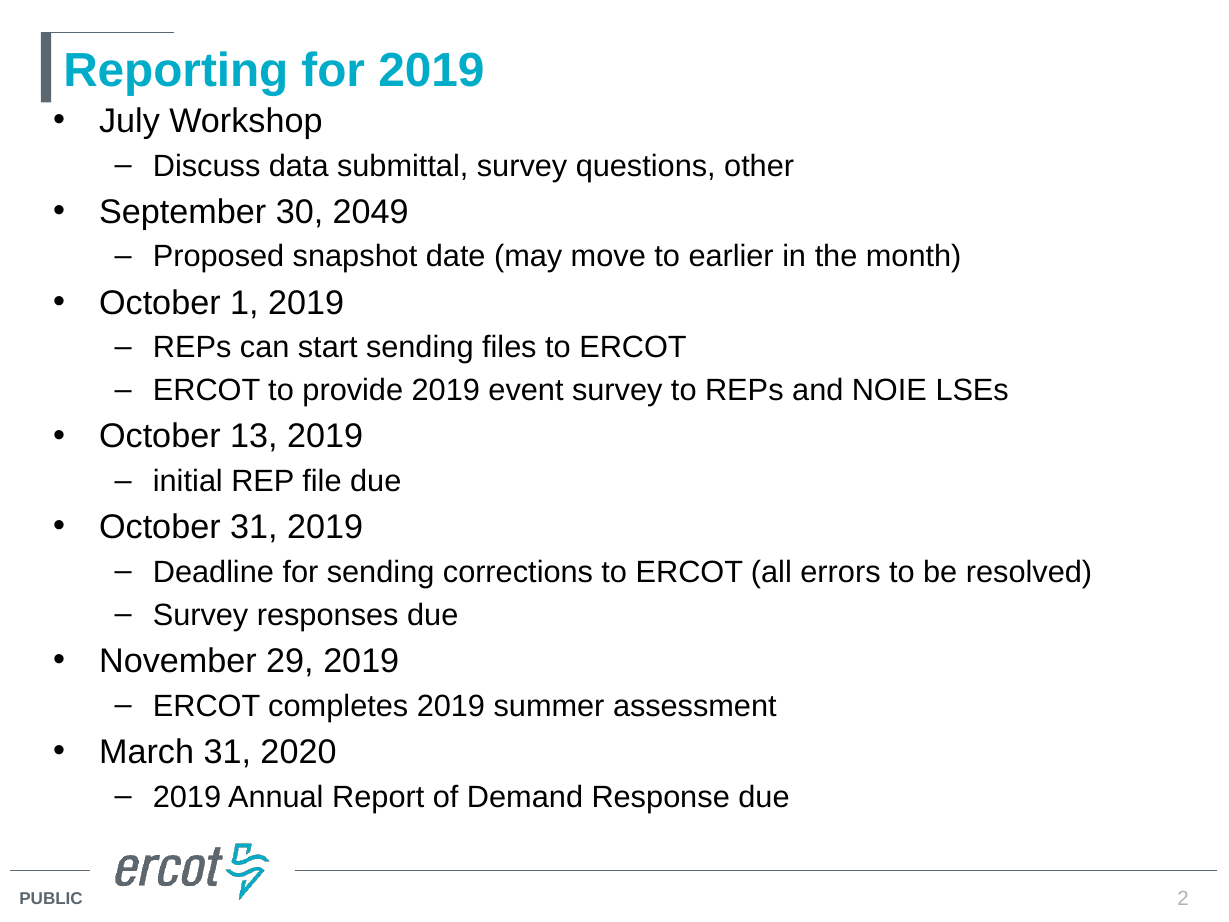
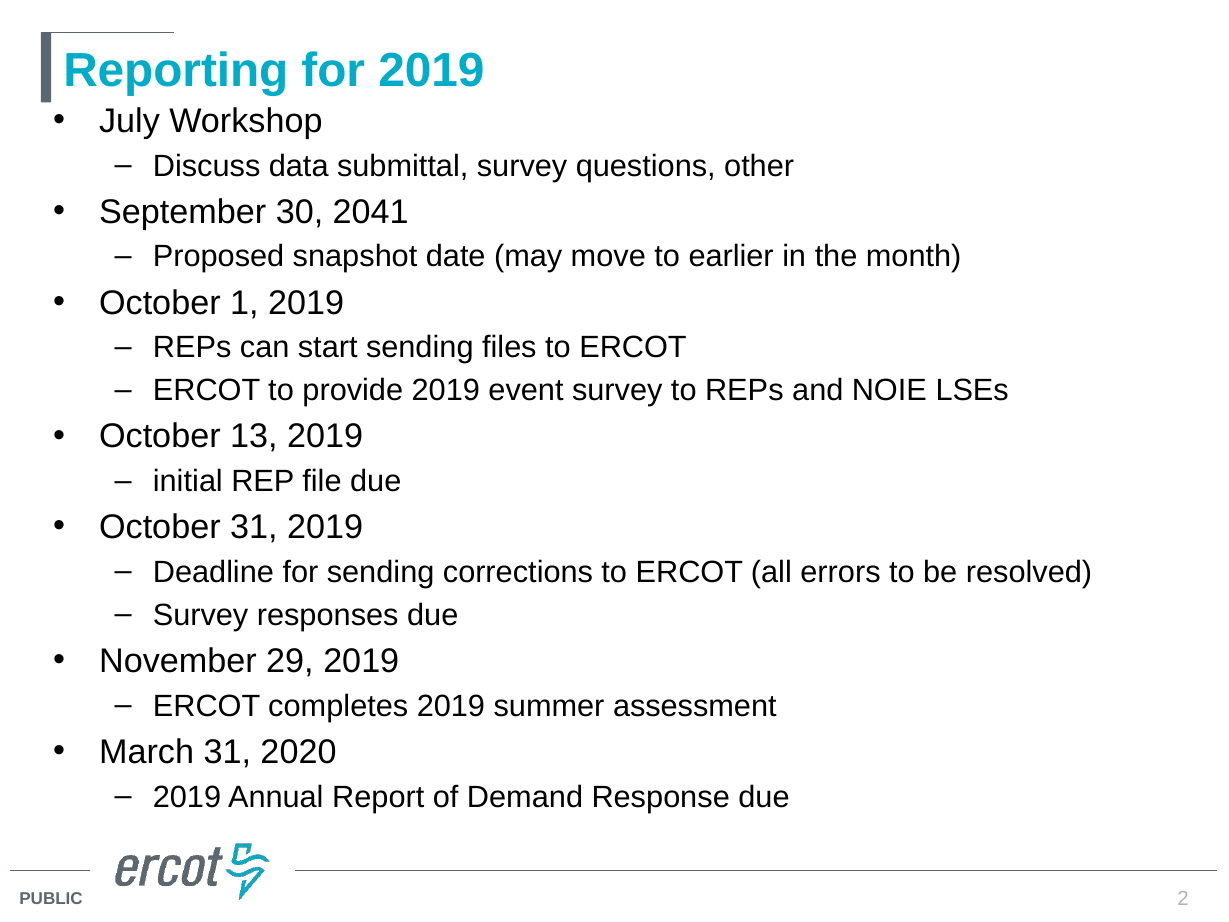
2049: 2049 -> 2041 (371, 212)
